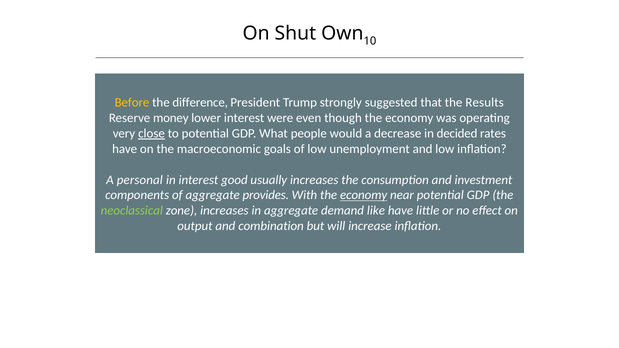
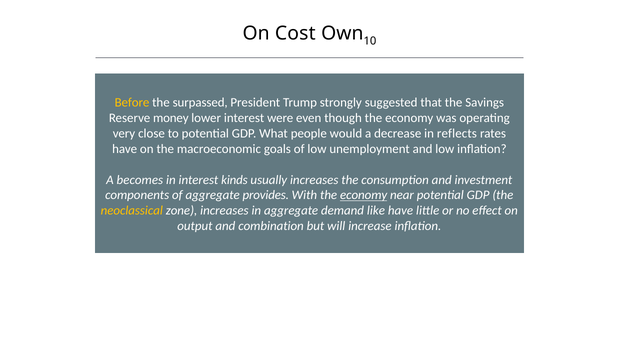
Shut: Shut -> Cost (295, 34)
difference: difference -> surpassed (200, 102)
Results: Results -> Savings (485, 102)
close underline: present -> none (152, 133)
decided: decided -> reflects (457, 133)
personal: personal -> becomes (140, 180)
good: good -> kinds (234, 180)
neoclassical colour: light green -> yellow (132, 211)
